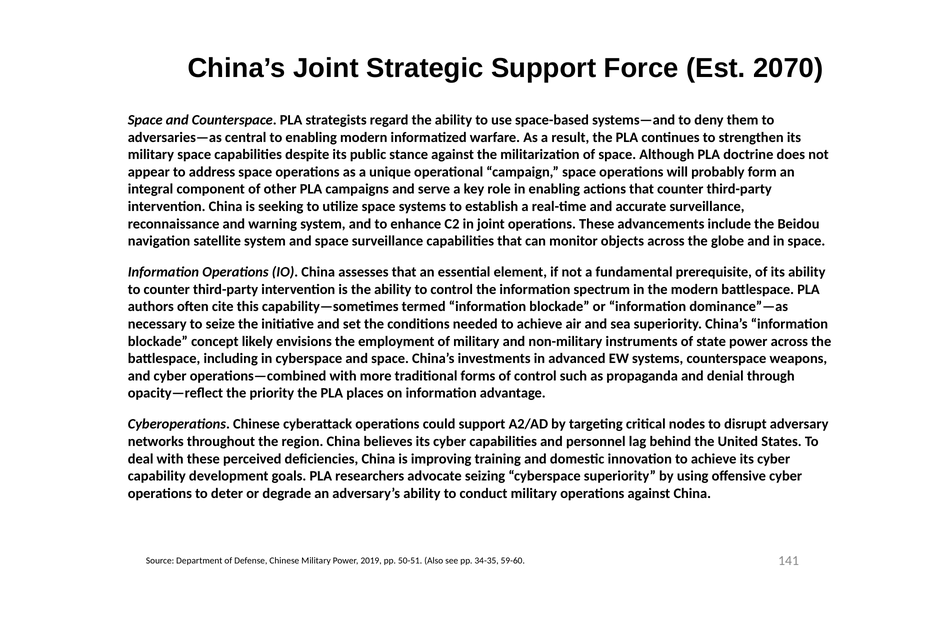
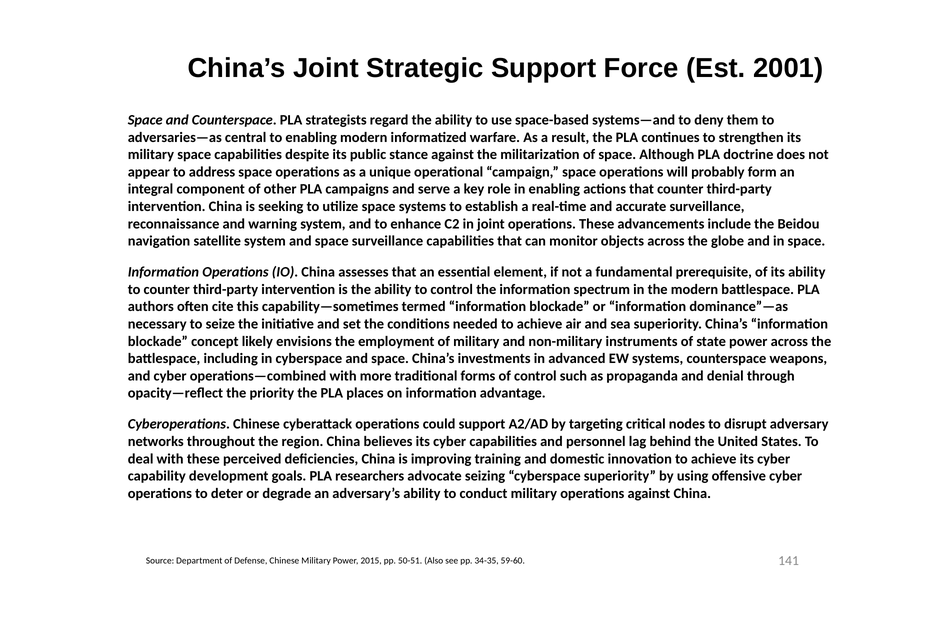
2070: 2070 -> 2001 (788, 68)
2019: 2019 -> 2015 (371, 561)
